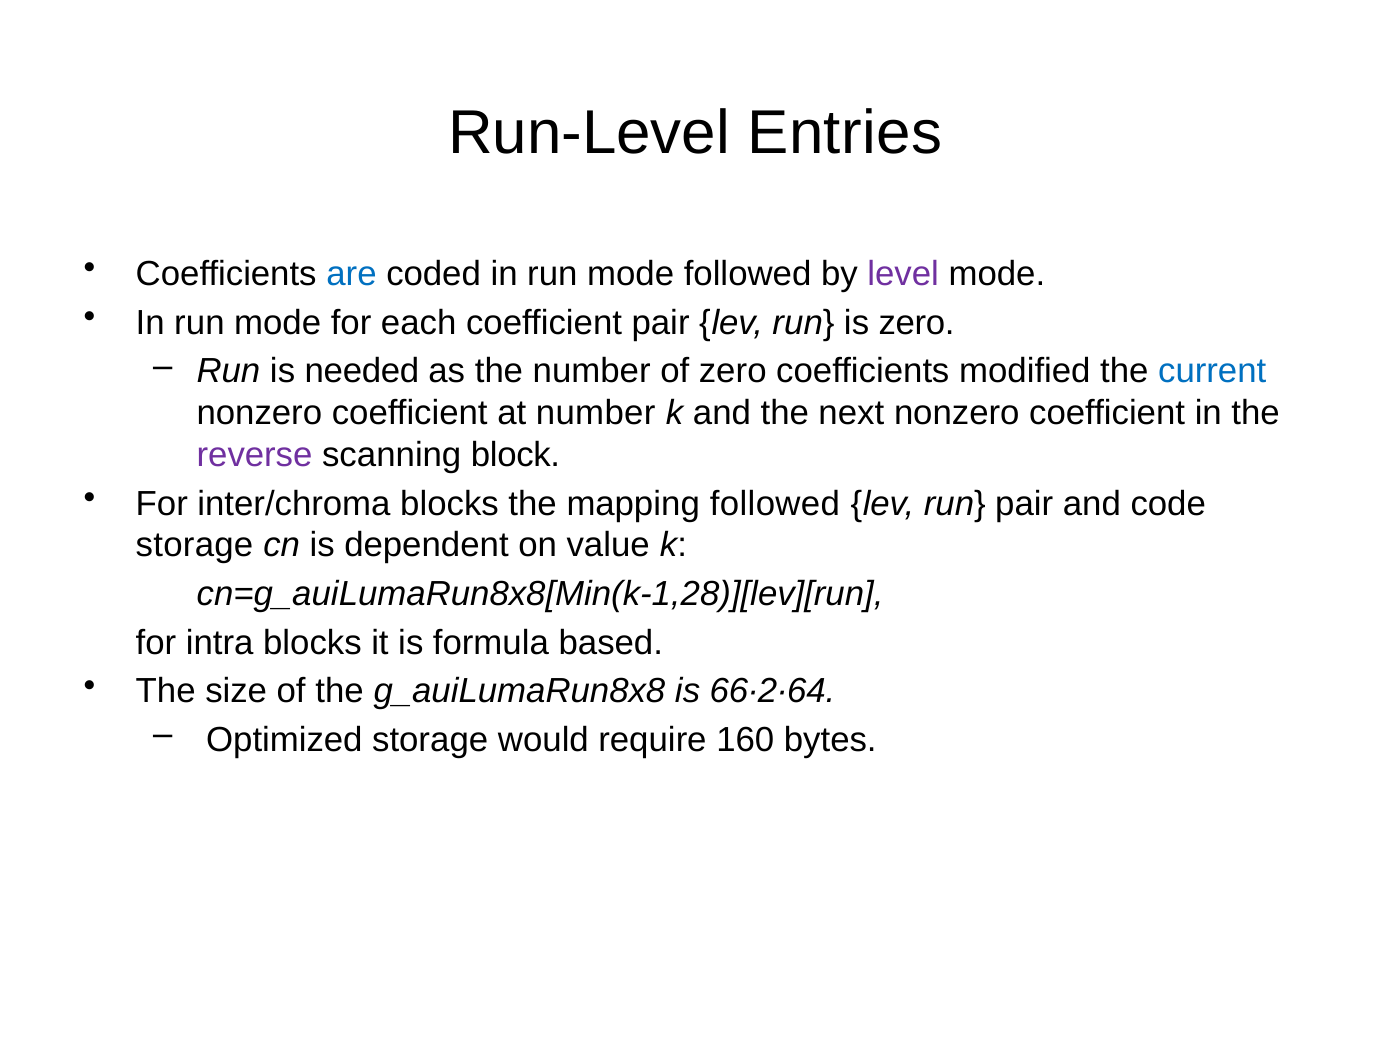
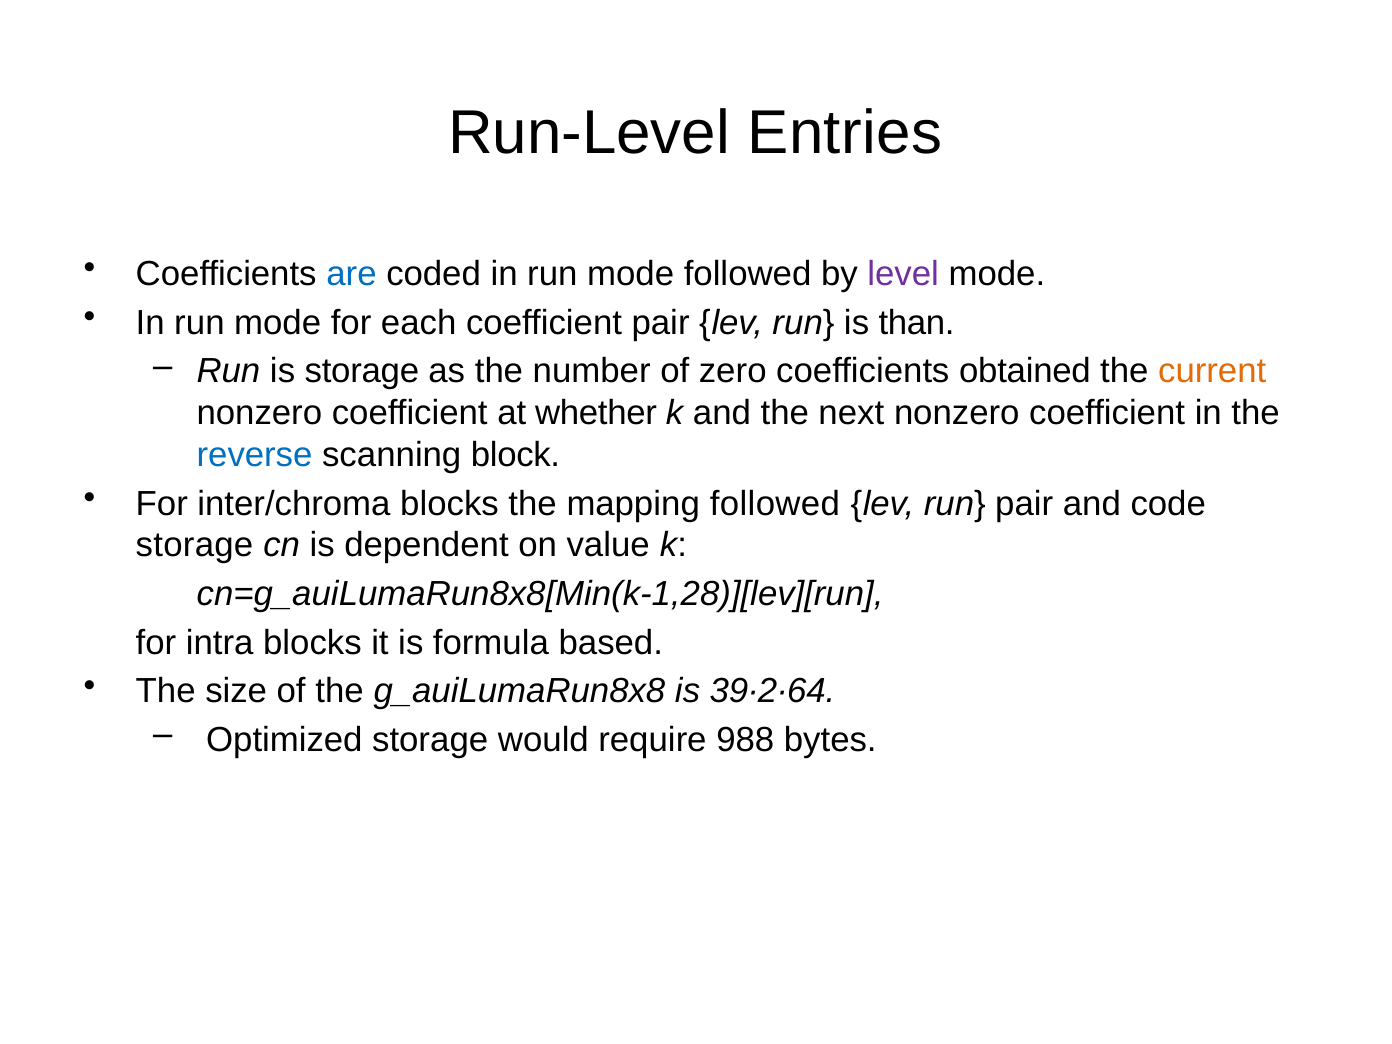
is zero: zero -> than (917, 323)
is needed: needed -> storage (362, 371)
modified: modified -> obtained (1025, 371)
current colour: blue -> orange (1212, 371)
at number: number -> whether (596, 413)
reverse colour: purple -> blue (255, 455)
66∙2∙64: 66∙2∙64 -> 39∙2∙64 (772, 691)
160: 160 -> 988 (745, 740)
